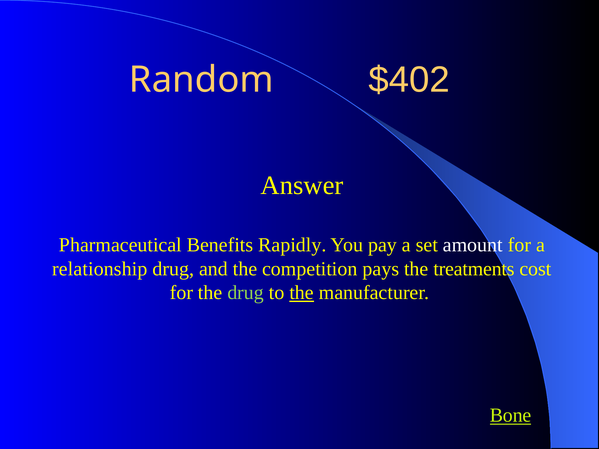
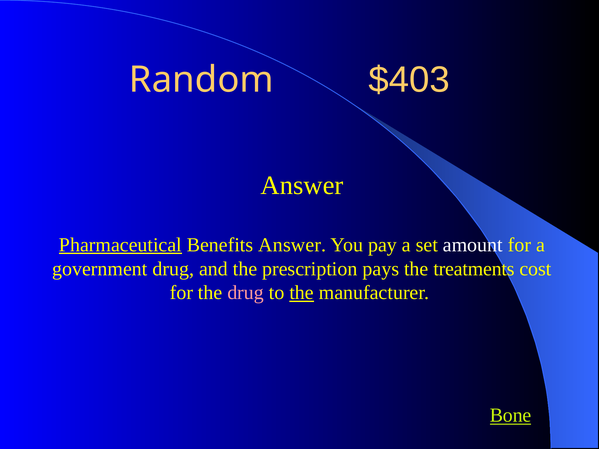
$402: $402 -> $403 (409, 80)
Pharmaceutical underline: none -> present (120, 245)
Benefits Rapidly: Rapidly -> Answer (292, 245)
relationship: relationship -> government (100, 269)
competition: competition -> prescription (310, 269)
drug colour: light green -> pink (246, 293)
